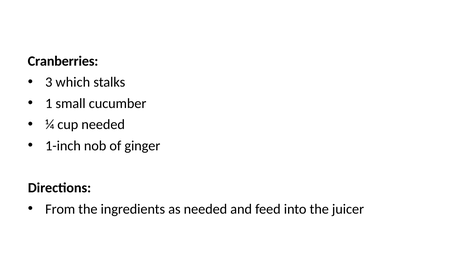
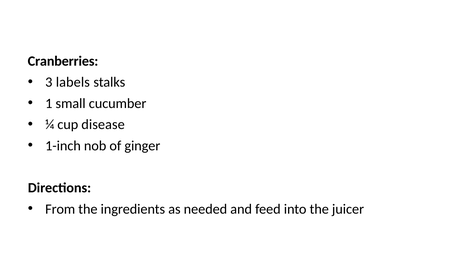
which: which -> labels (73, 82)
cup needed: needed -> disease (103, 125)
